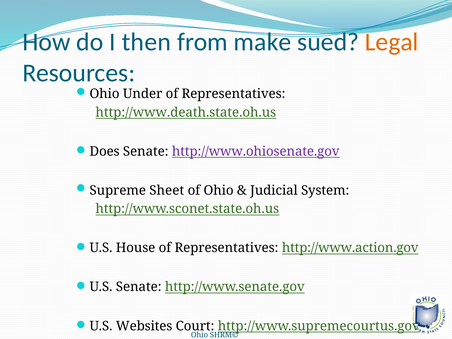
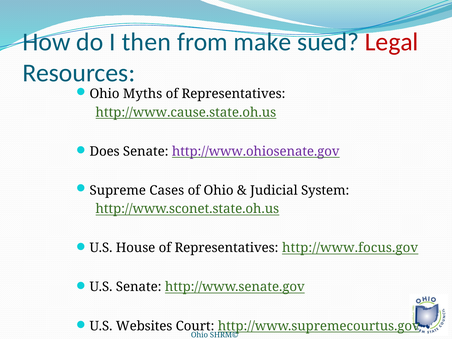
Legal colour: orange -> red (392, 42)
Under: Under -> Myths (143, 94)
http://www.death.state.oh.us: http://www.death.state.oh.us -> http://www.cause.state.oh.us (186, 112)
Sheet: Sheet -> Cases (167, 190)
http://www.action.gov: http://www.action.gov -> http://www.focus.gov (350, 248)
